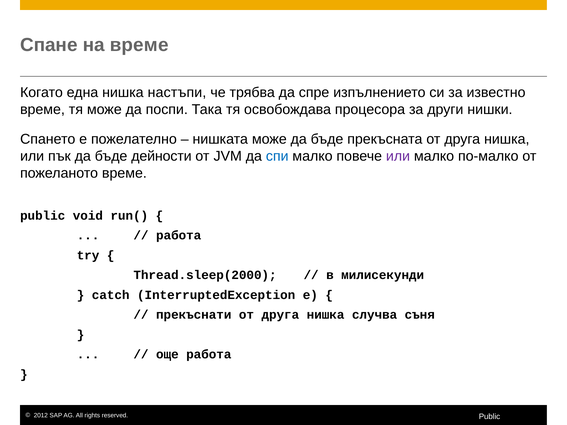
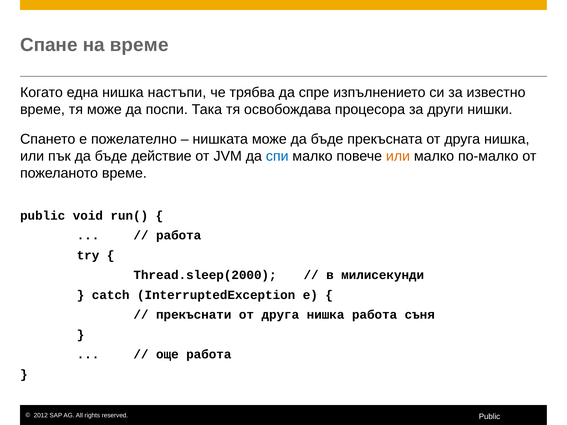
дейности: дейности -> действие (161, 156)
или colour: purple -> orange (398, 156)
нишка случва: случва -> работа (375, 315)
